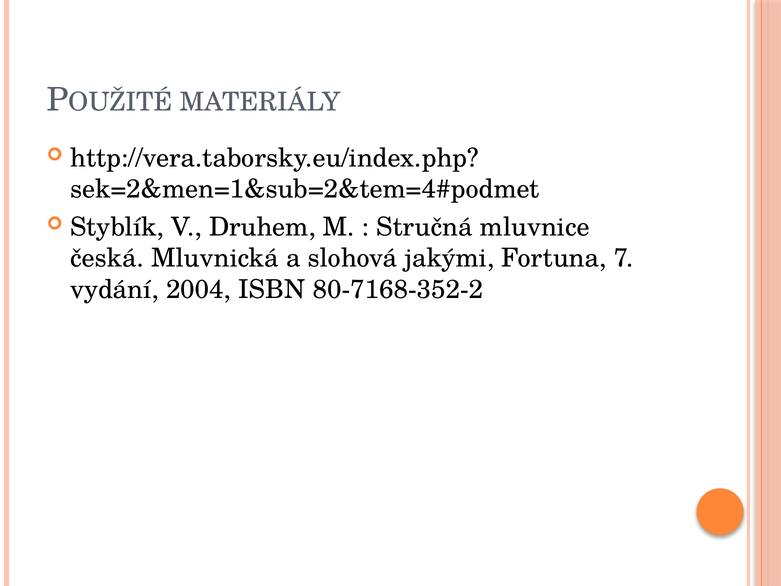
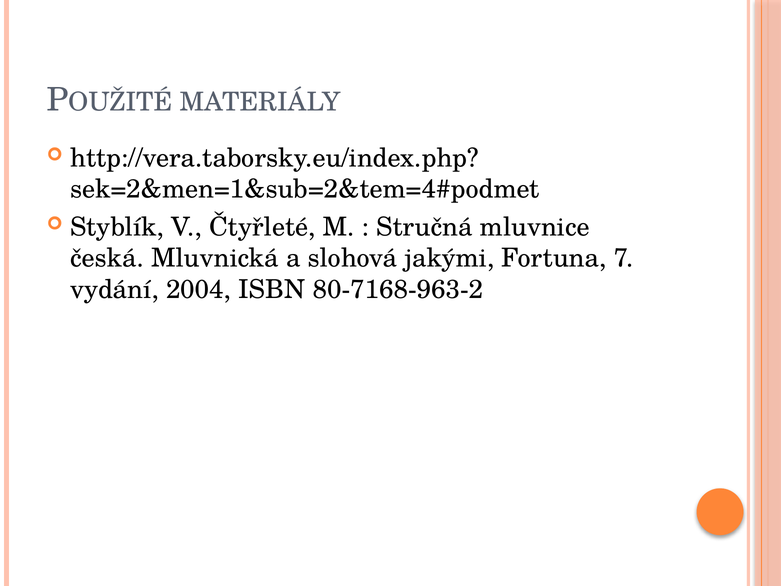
Druhem: Druhem -> Čtyřleté (262, 227)
80-7168-352-2: 80-7168-352-2 -> 80-7168-963-2 (398, 289)
